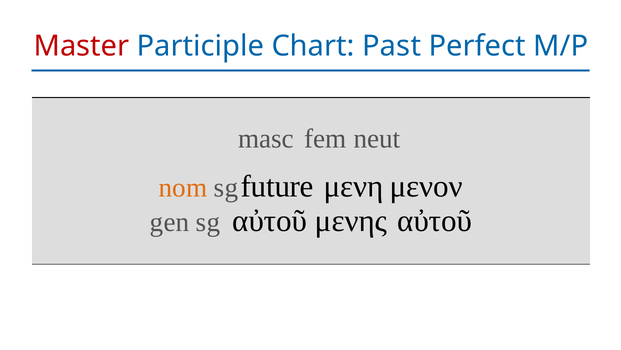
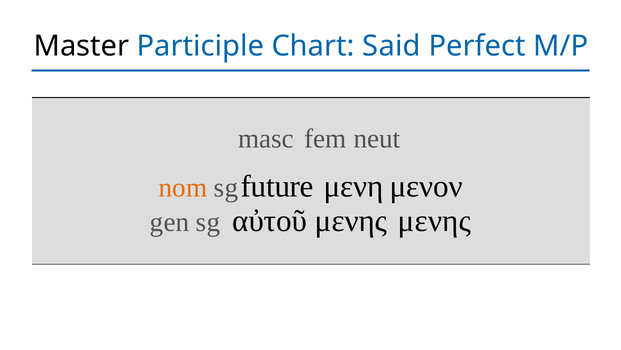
Master colour: red -> black (81, 46)
Past: Past -> Said (392, 46)
μενης αὐτοῦ: αὐτοῦ -> μενης (435, 221)
